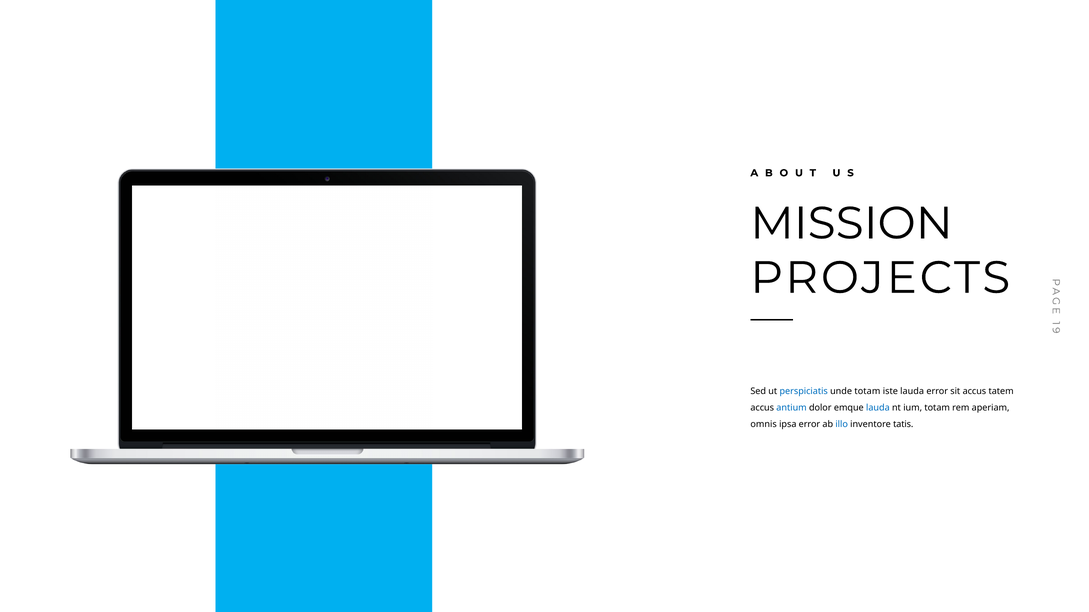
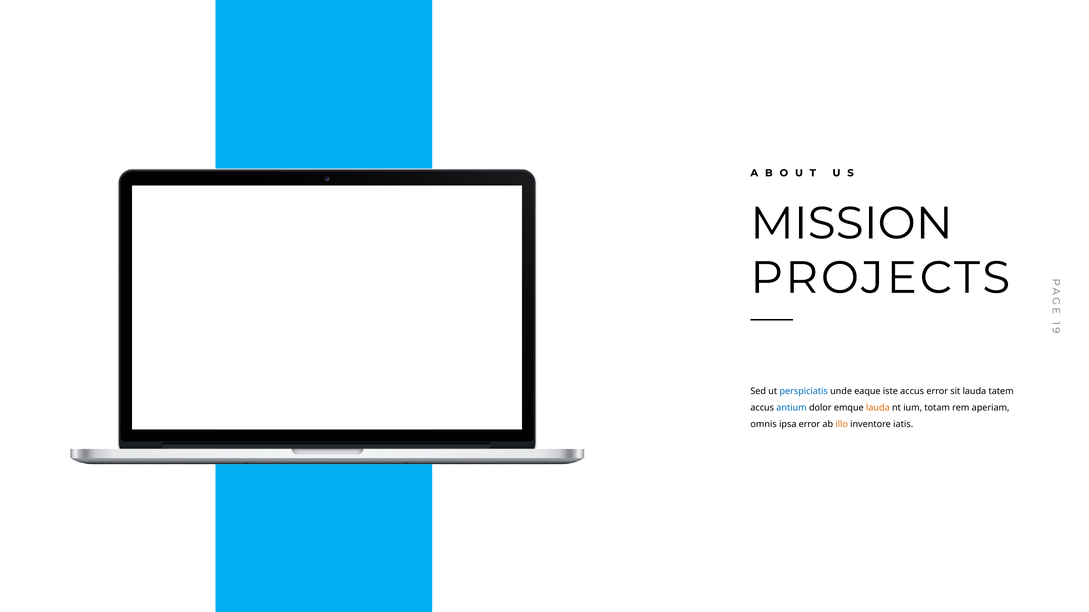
unde totam: totam -> eaque (867, 392)
iste lauda: lauda -> accus (912, 392)
sit accus: accus -> lauda (974, 392)
lauda colour: blue -> orange (878, 408)
illo colour: blue -> orange (842, 424)
tatis: tatis -> iatis (903, 424)
